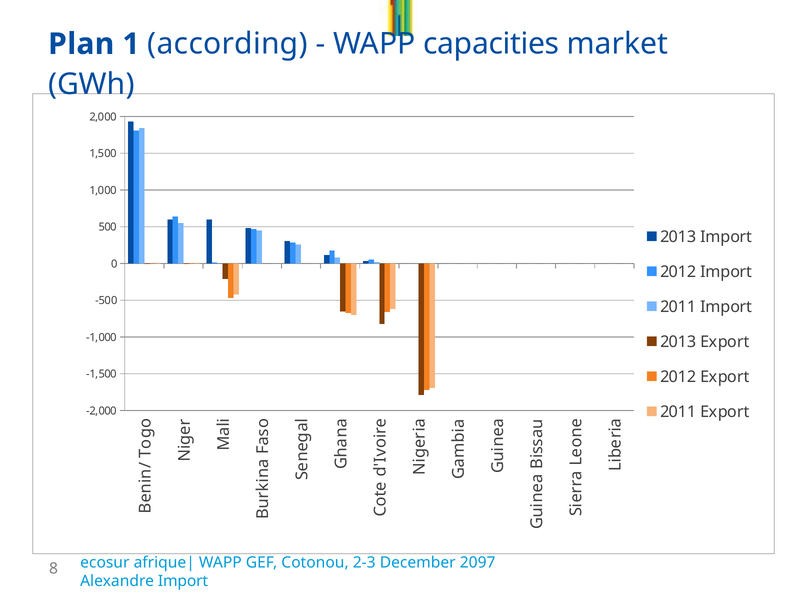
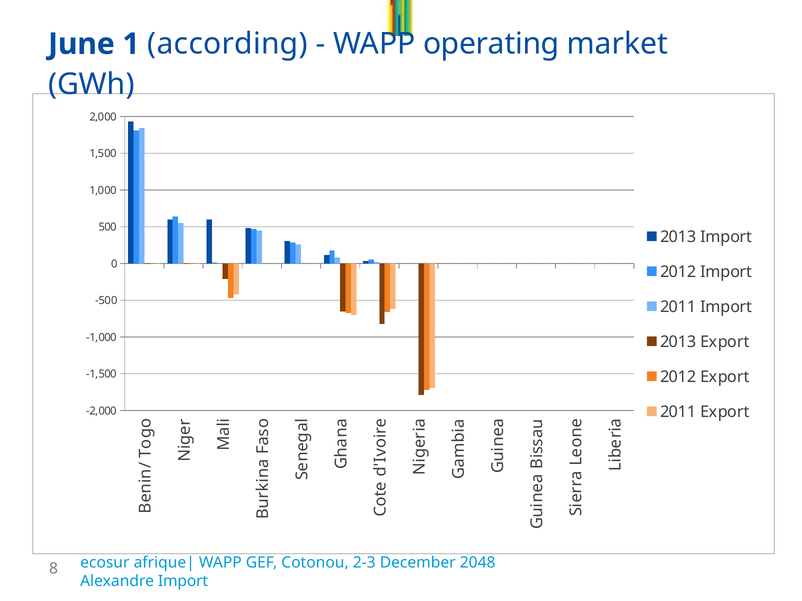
Plan: Plan -> June (81, 44)
capacities: capacities -> operating (491, 44)
2097: 2097 -> 2048 (478, 563)
